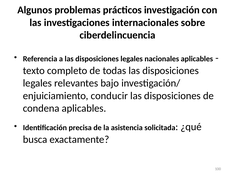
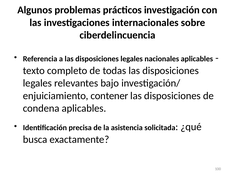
conducir: conducir -> contener (109, 95)
